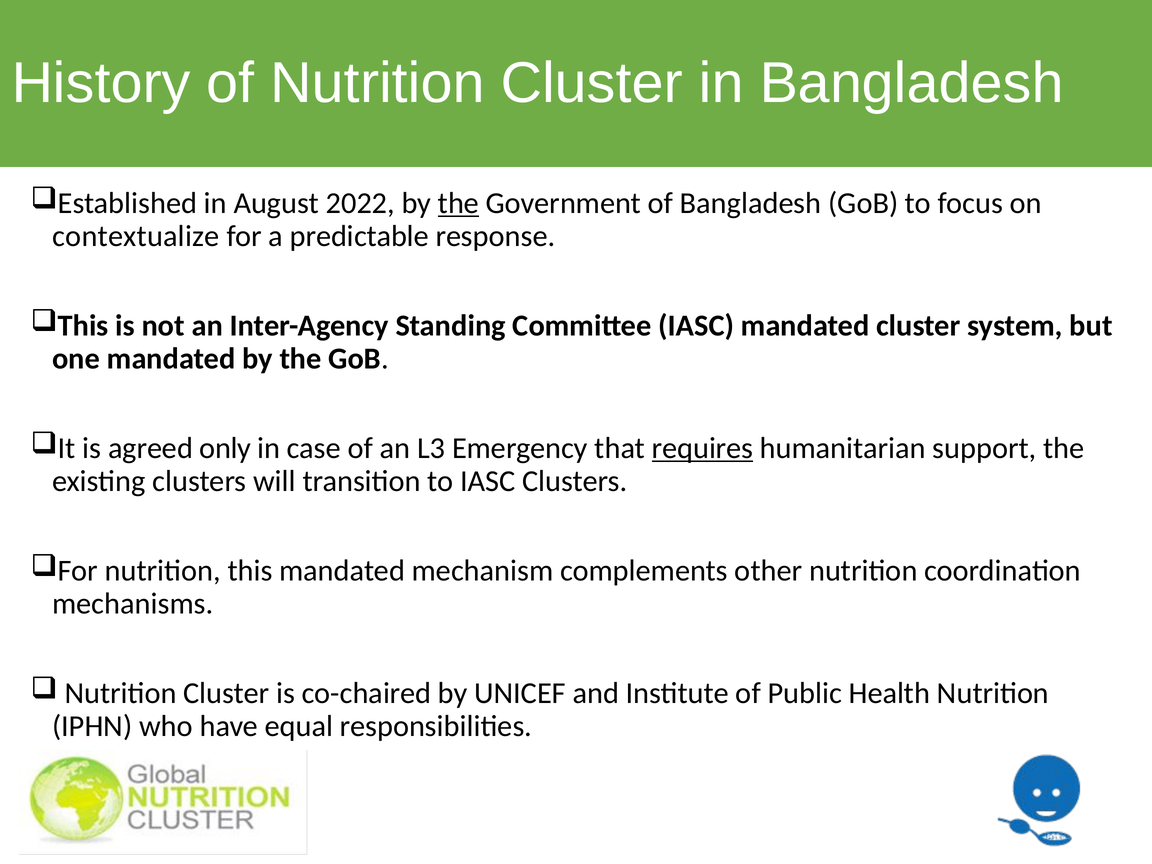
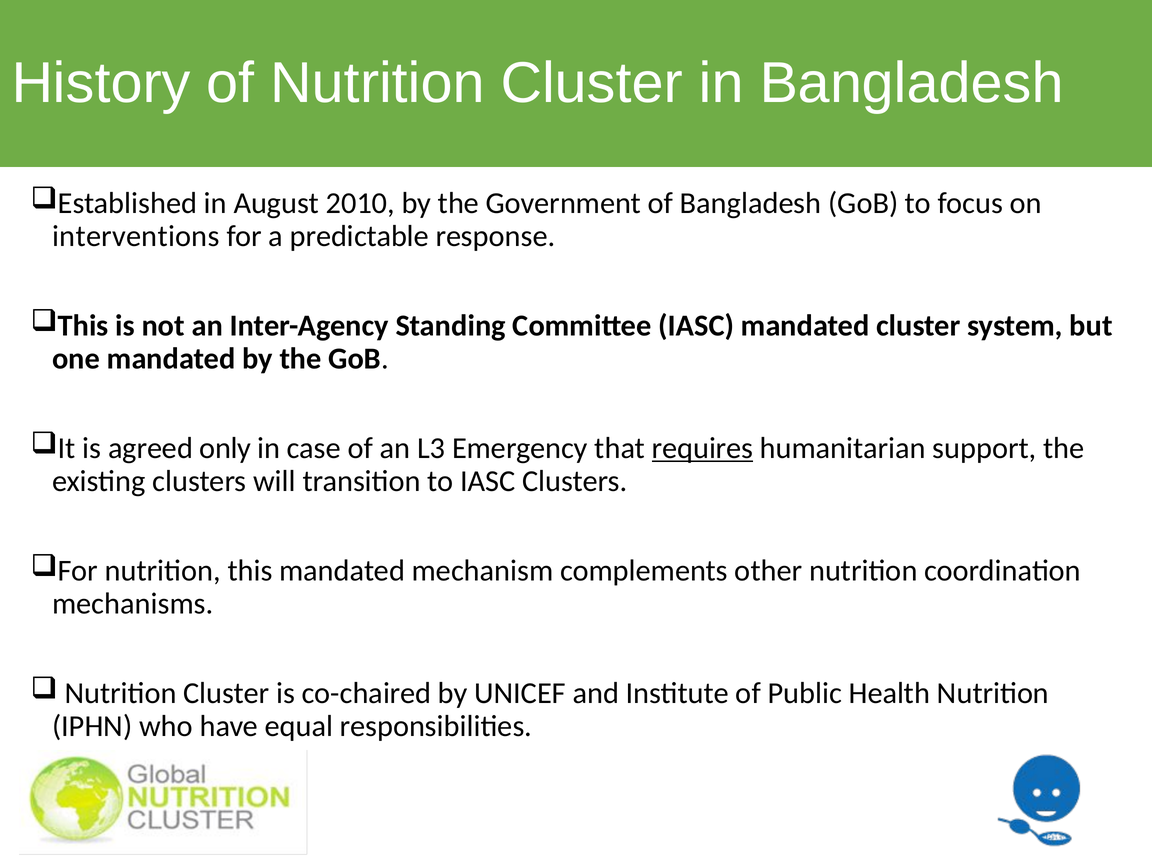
2022: 2022 -> 2010 (360, 203)
the underline: present -> none (458, 203)
contextualize: contextualize -> interventions (136, 236)
